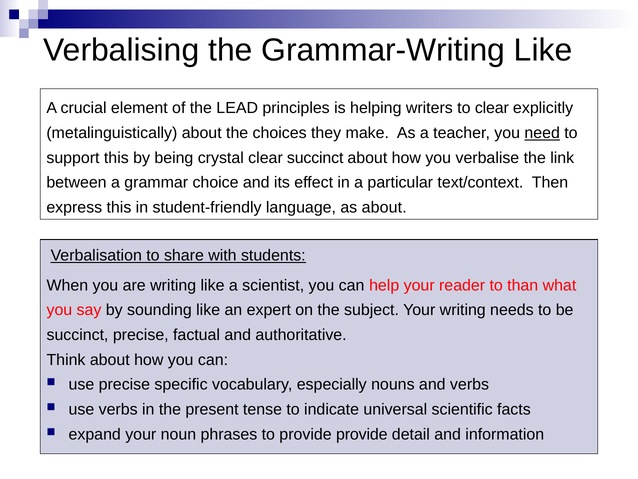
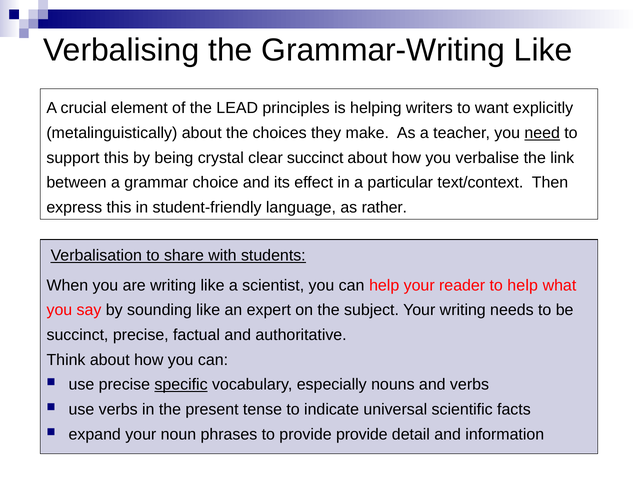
to clear: clear -> want (492, 108)
as about: about -> rather (384, 207)
to than: than -> help (523, 285)
specific underline: none -> present (181, 384)
